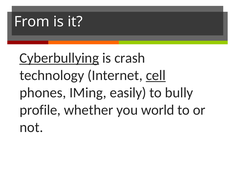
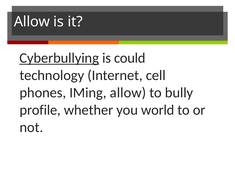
From: From -> Allow (32, 22)
crash: crash -> could (130, 58)
cell underline: present -> none (156, 75)
IMing easily: easily -> allow (128, 92)
